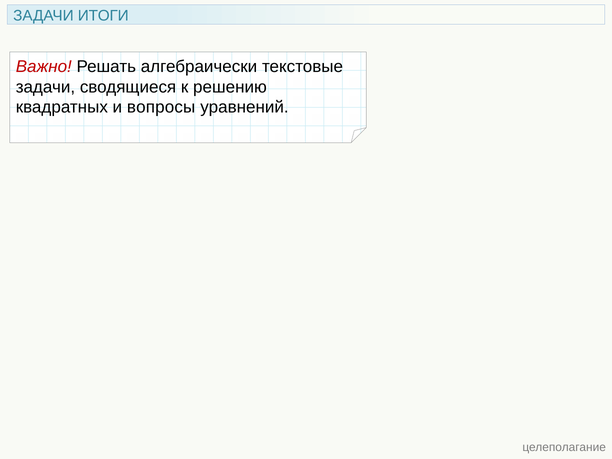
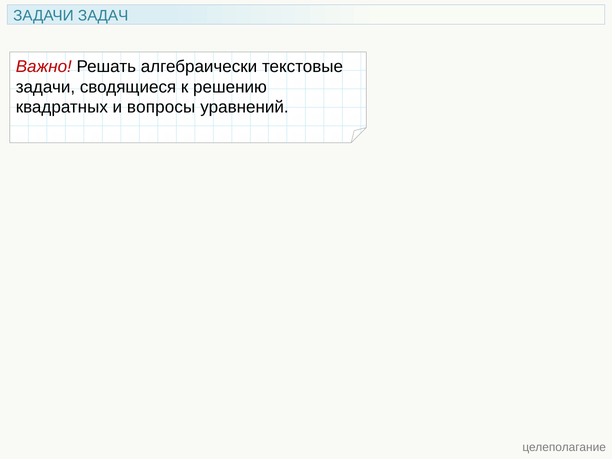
ИТОГИ: ИТОГИ -> ЗАДАЧ (103, 16)
